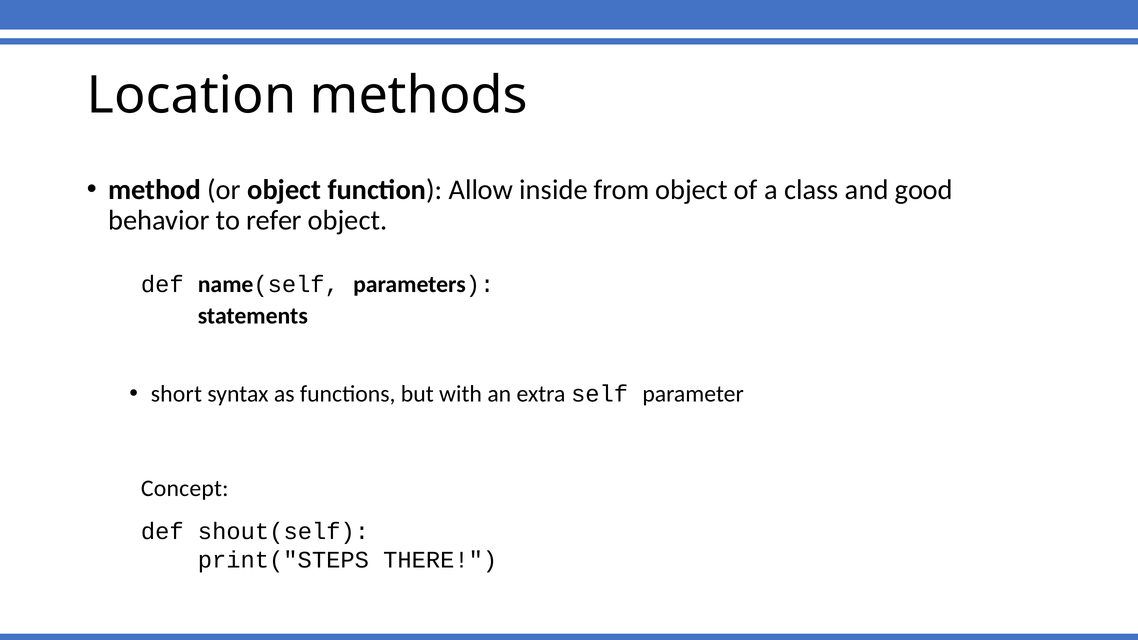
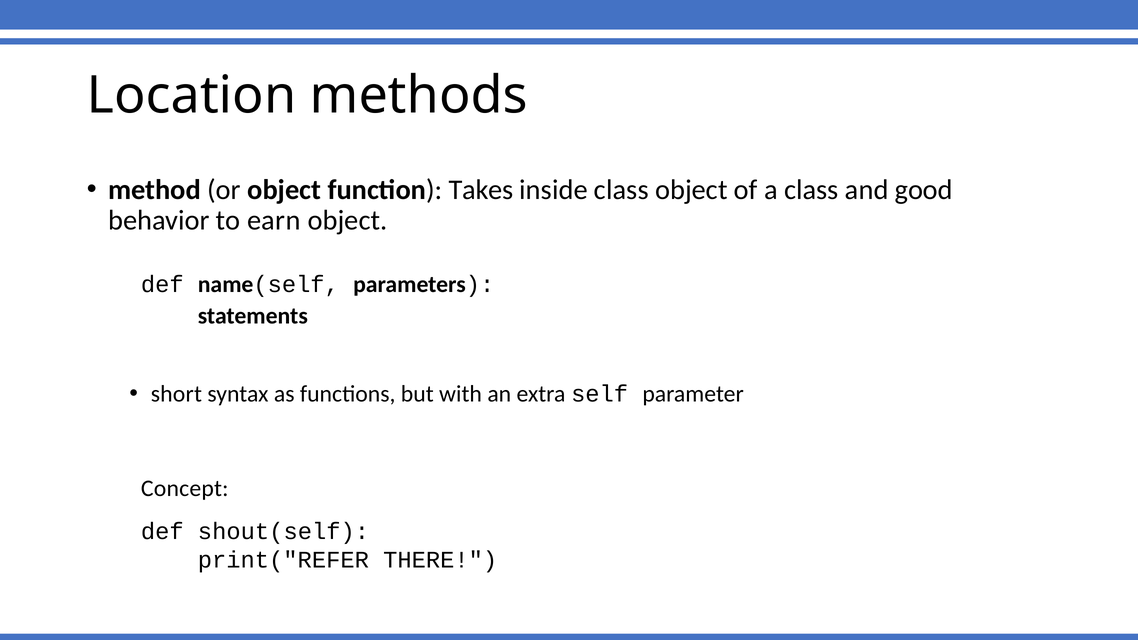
Allow: Allow -> Takes (481, 190)
inside from: from -> class (621, 190)
refer: refer -> earn (274, 221)
print("STEPS: print("STEPS -> print("REFER (283, 560)
